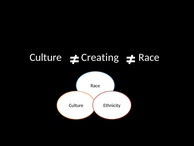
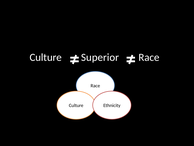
Creating: Creating -> Superior (100, 57)
